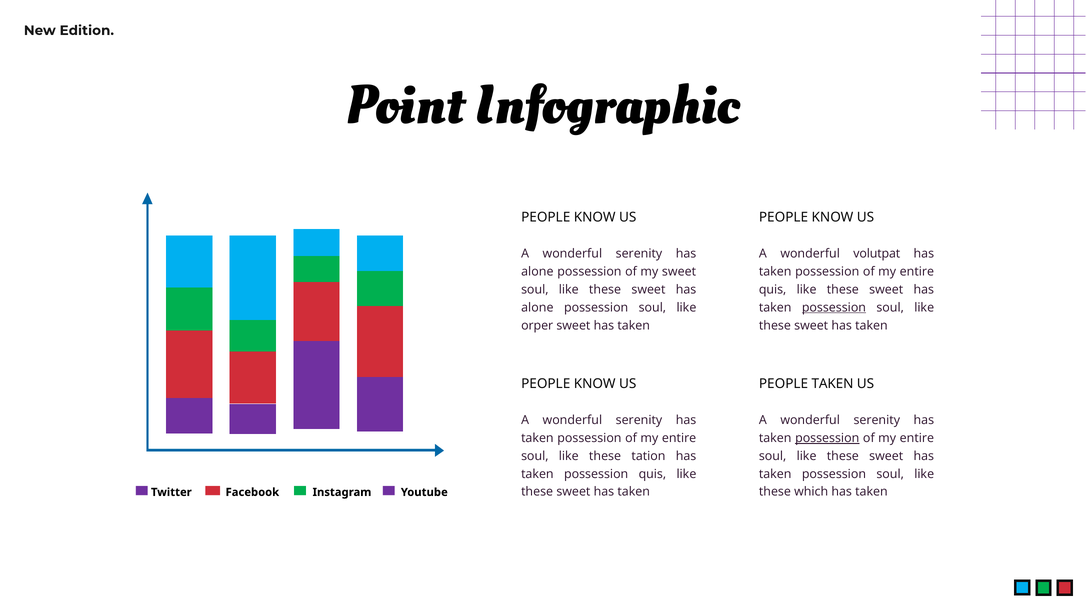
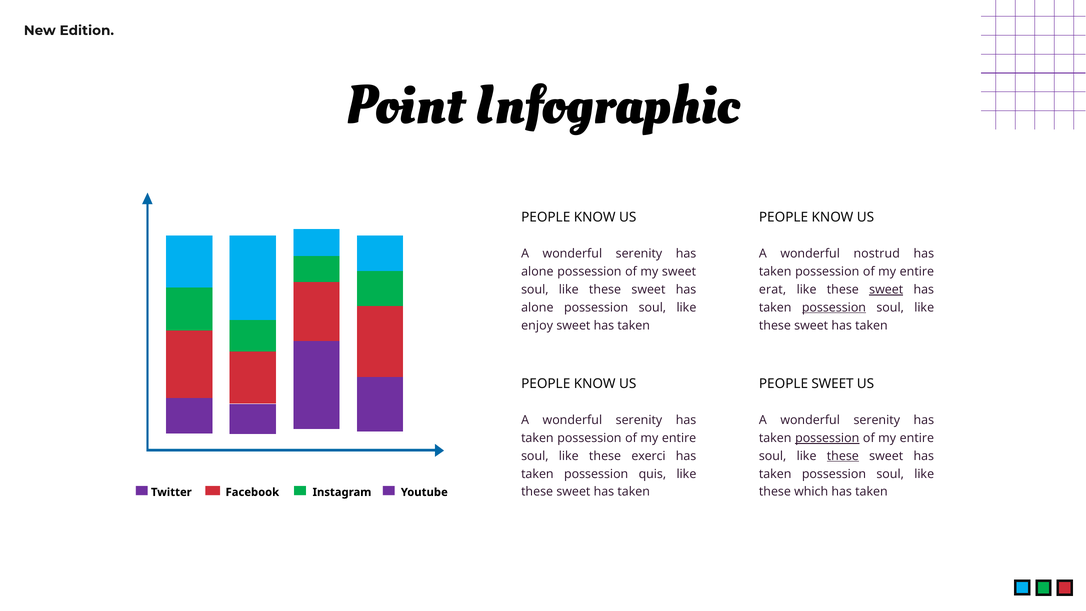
volutpat: volutpat -> nostrud (877, 254)
quis: quis -> erat (773, 289)
sweet underline: none -> present (886, 289)
orper: orper -> enjoy (537, 325)
PEOPLE TAKEN: TAKEN -> SWEET (833, 384)
tation: tation -> exerci (649, 456)
these underline: none -> present (843, 456)
